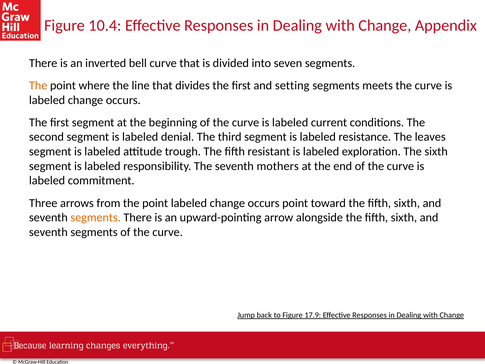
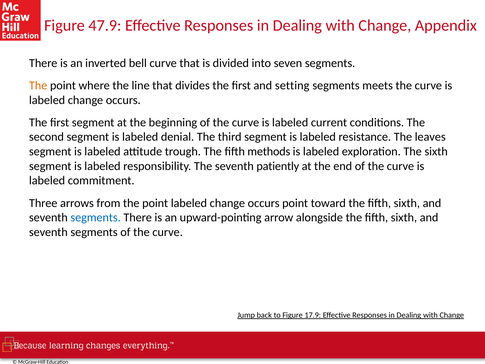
10.4: 10.4 -> 47.9 (105, 25)
resistant: resistant -> methods (269, 151)
mothers: mothers -> patiently (278, 166)
segments colour: orange -> blue (96, 217)
